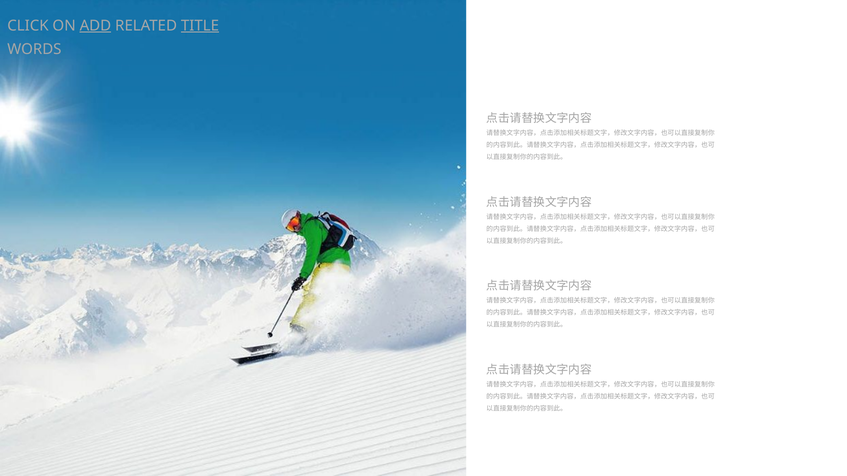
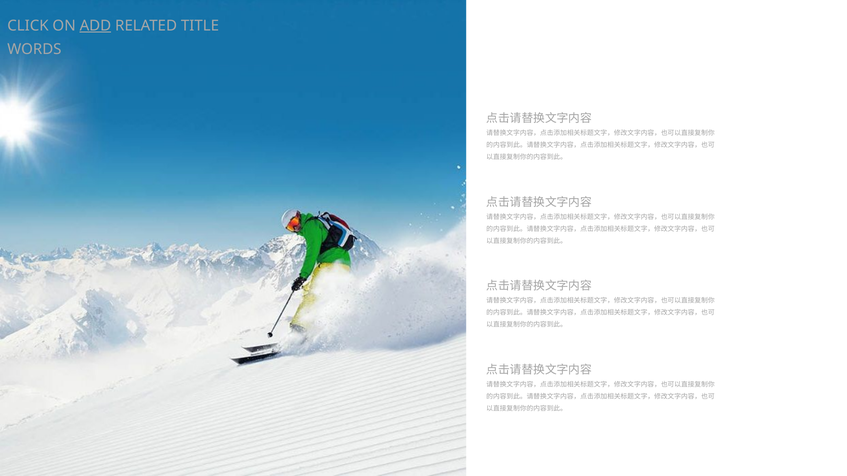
TITLE underline: present -> none (200, 26)
